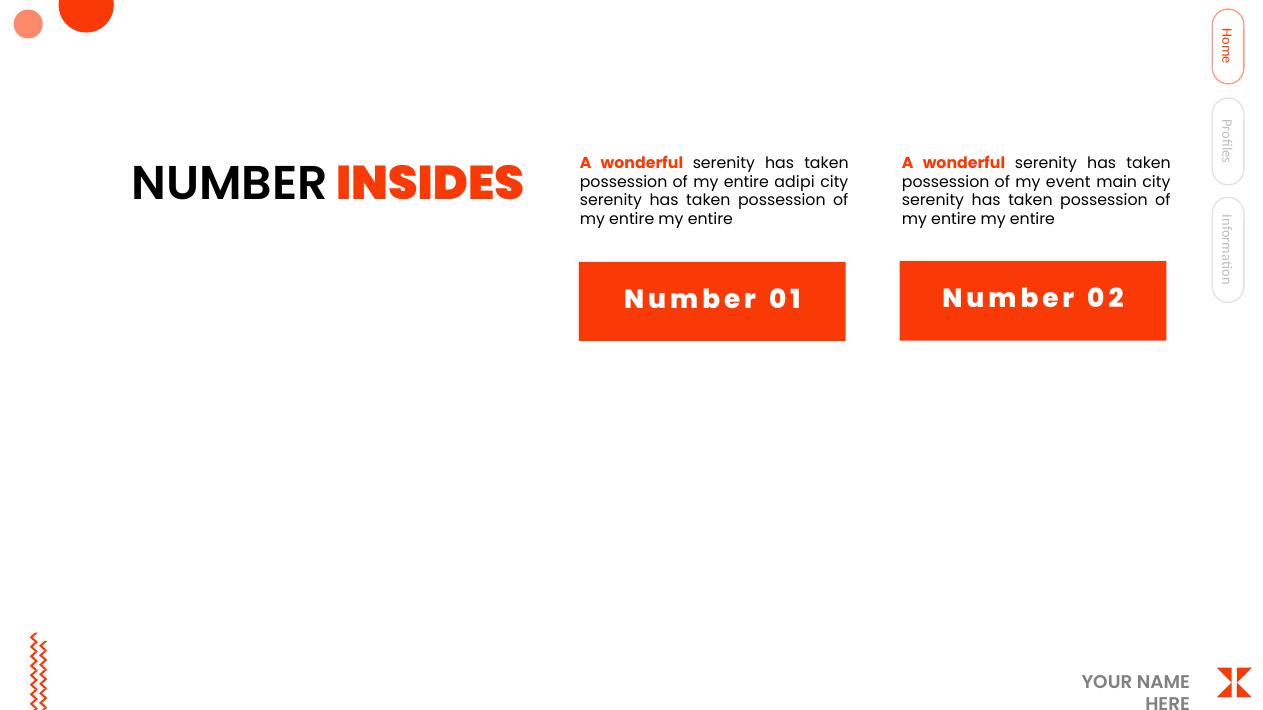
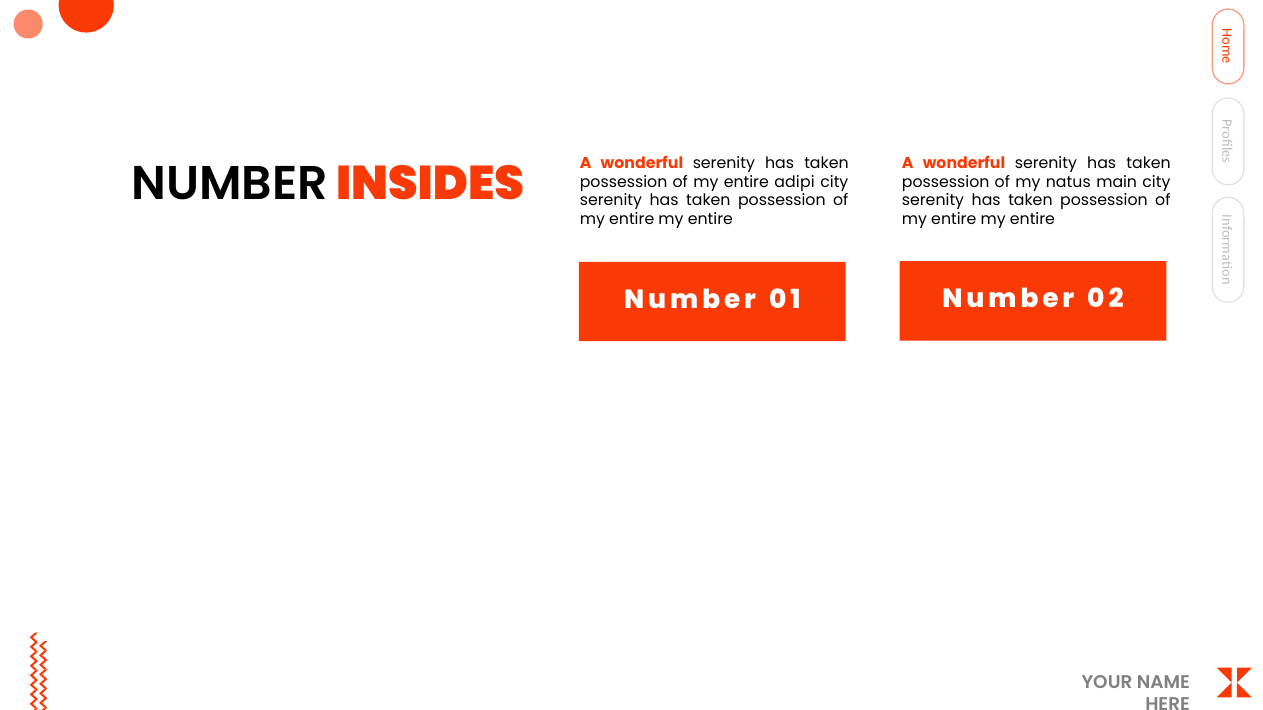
event: event -> natus (1068, 182)
